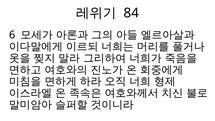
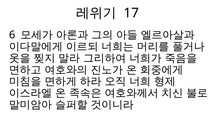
84: 84 -> 17 (131, 13)
